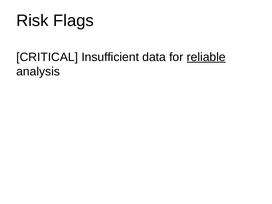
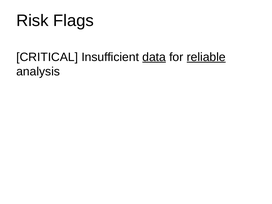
data underline: none -> present (154, 57)
